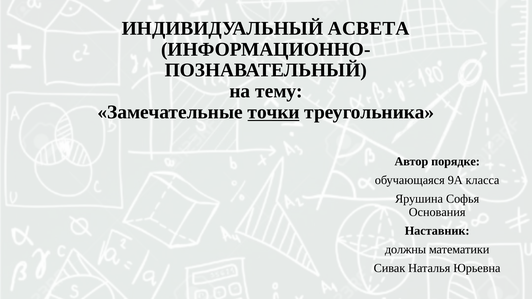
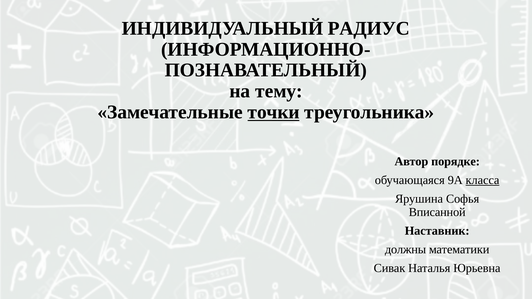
АСВЕТА: АСВЕТА -> РАДИУС (369, 28)
класса underline: none -> present (482, 180)
Основания: Основания -> Вписанной (437, 212)
